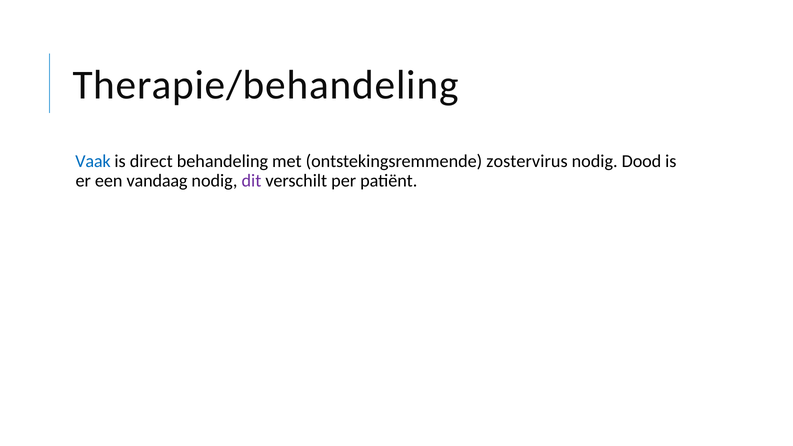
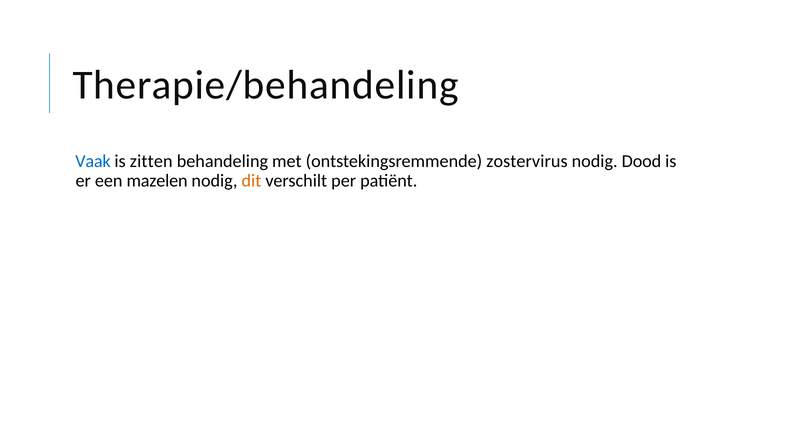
direct: direct -> zitten (151, 161)
vandaag: vandaag -> mazelen (157, 181)
dit colour: purple -> orange (251, 181)
